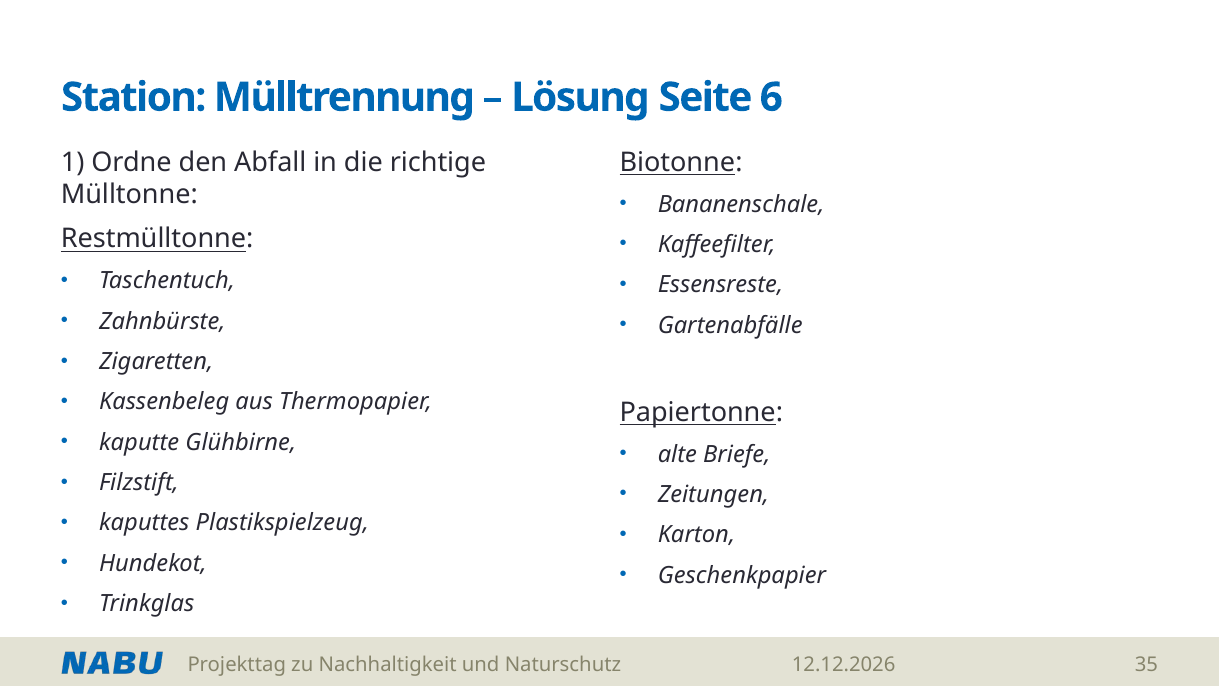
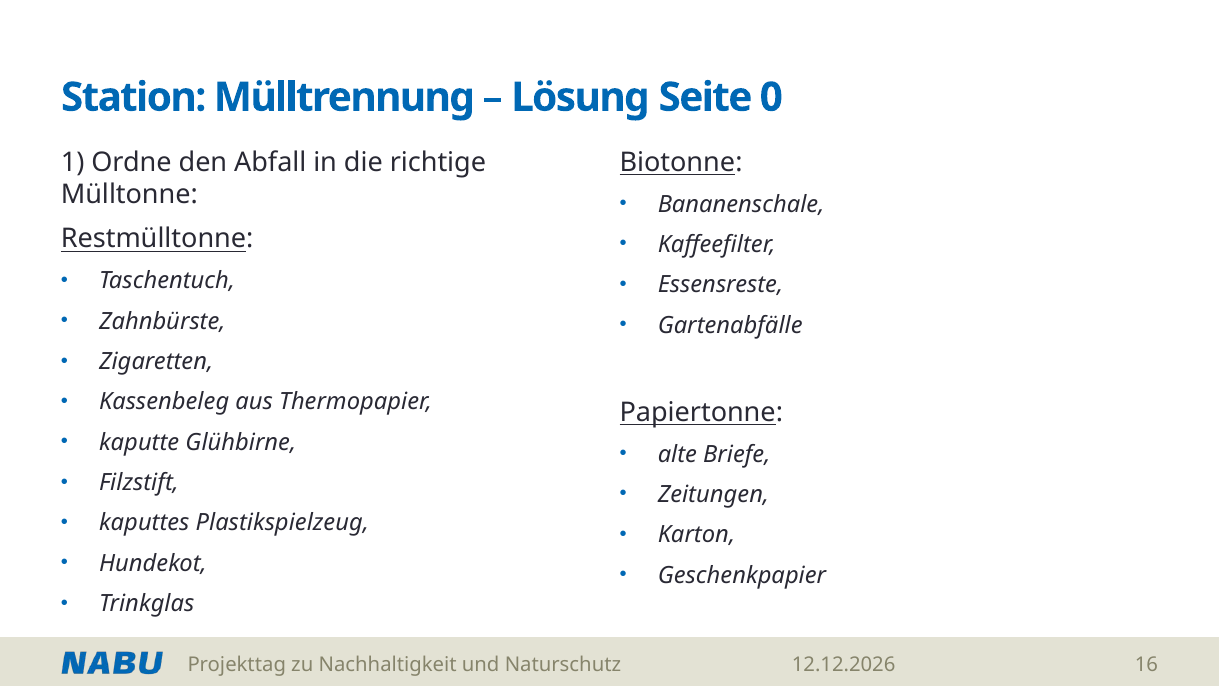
6: 6 -> 0 (771, 97)
35: 35 -> 16 (1146, 664)
